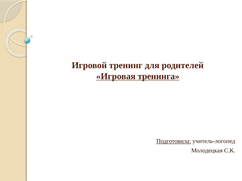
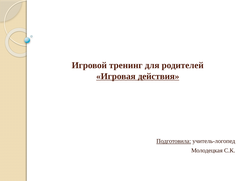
тренинга: тренинга -> действия (159, 76)
